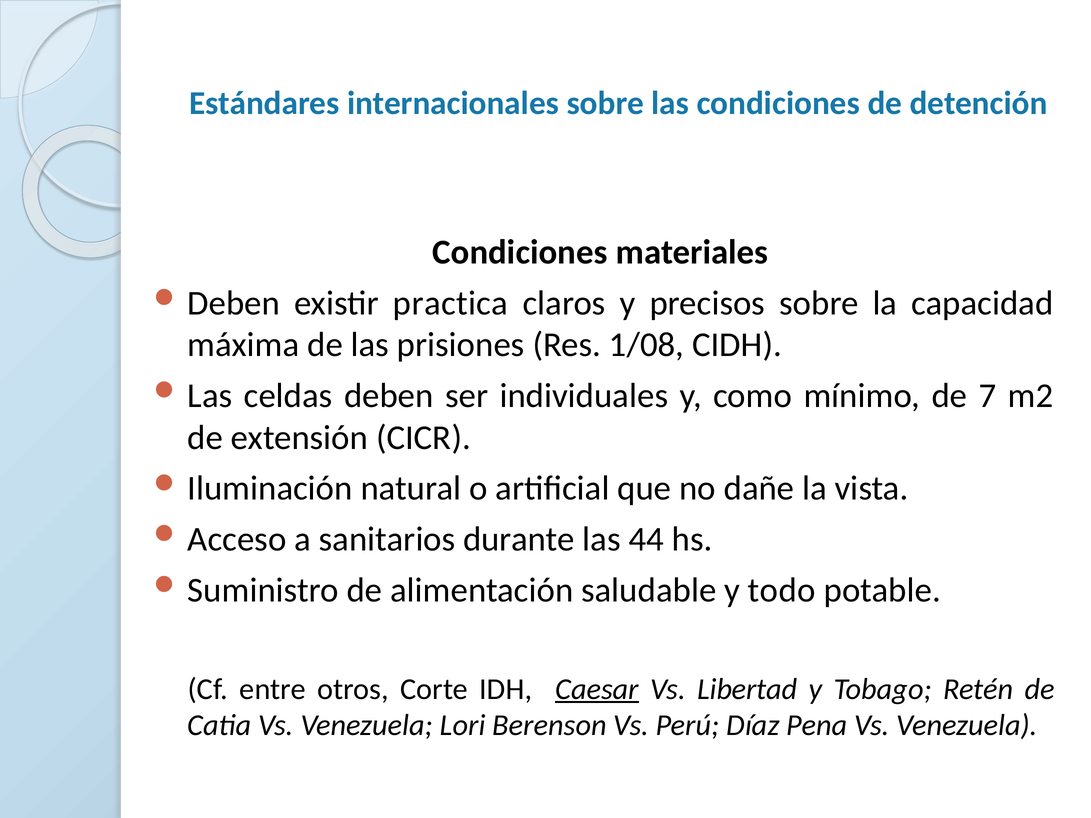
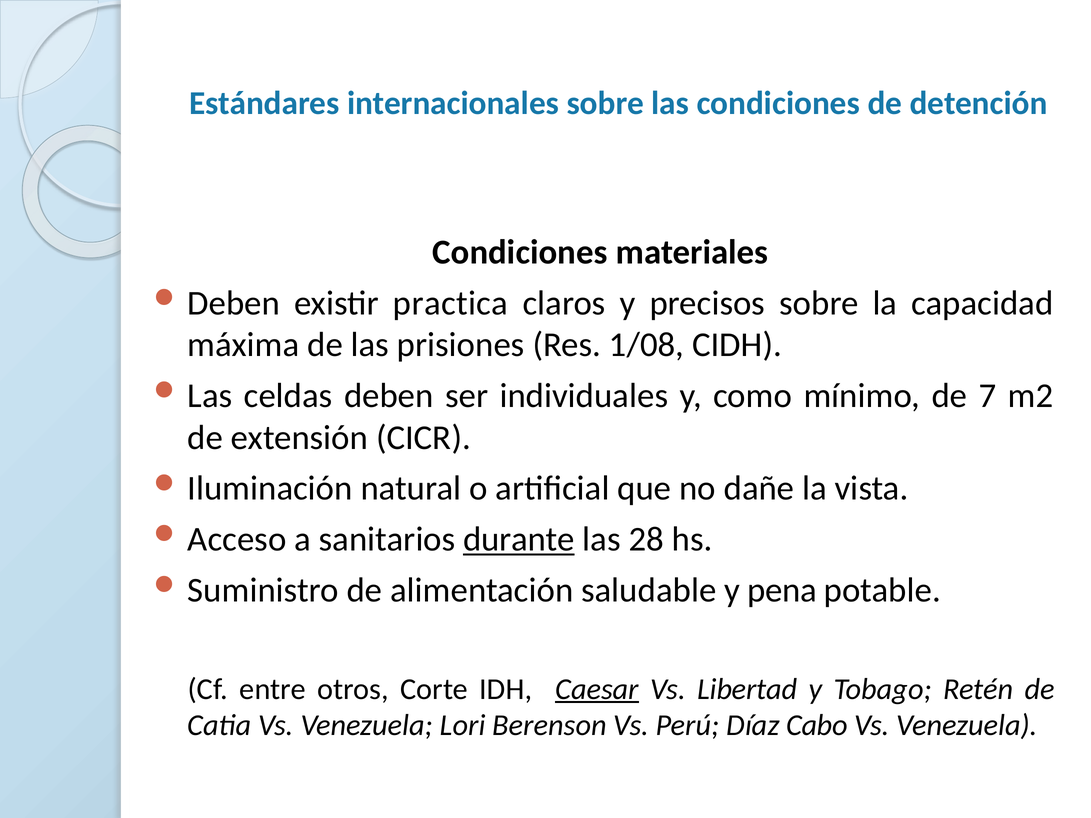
durante underline: none -> present (519, 540)
44: 44 -> 28 (646, 540)
todo: todo -> pena (782, 590)
Pena: Pena -> Cabo (817, 726)
